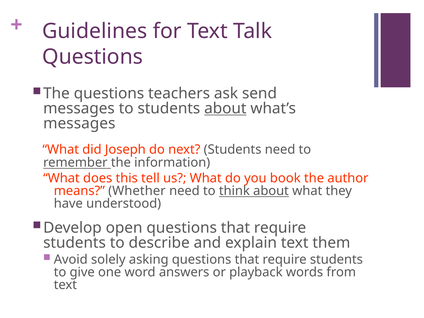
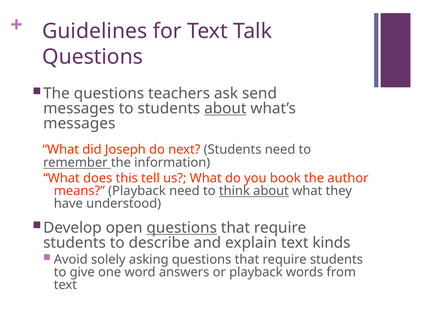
means Whether: Whether -> Playback (137, 191)
questions underline: none -> present (182, 228)
them: them -> kinds (331, 243)
